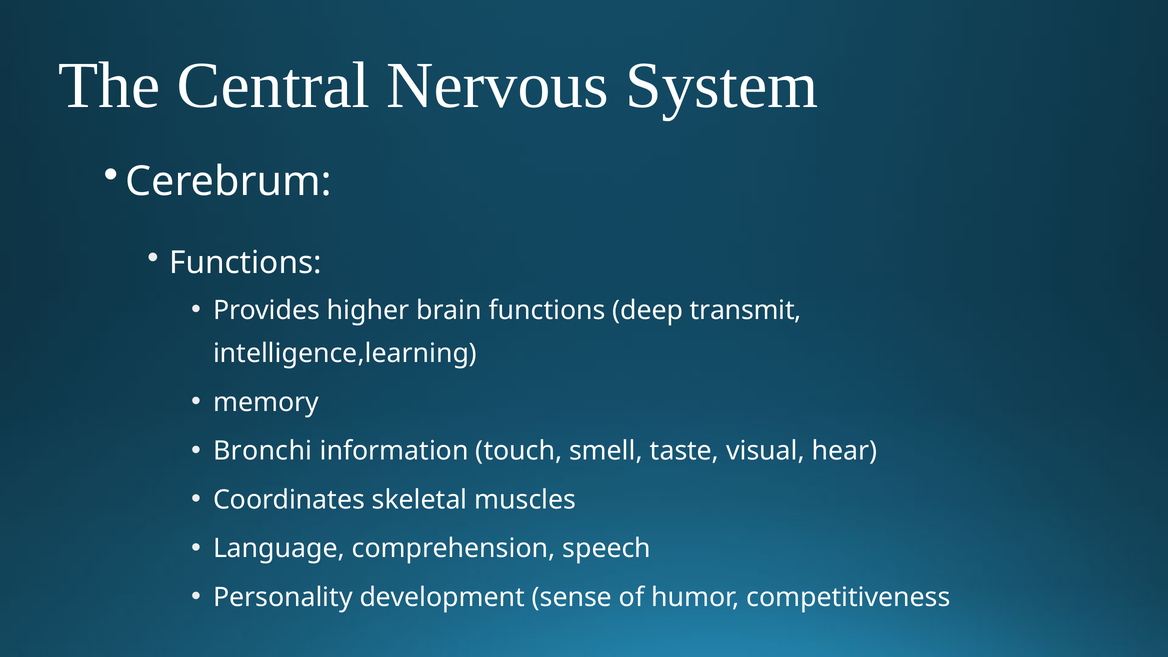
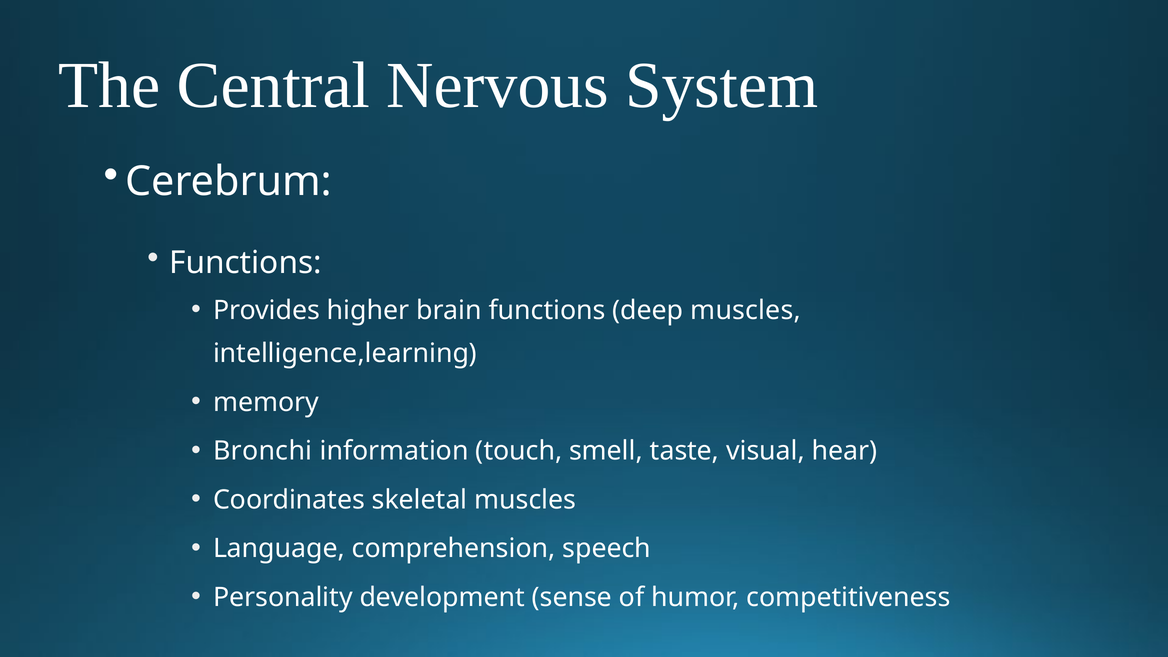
deep transmit: transmit -> muscles (746, 310)
